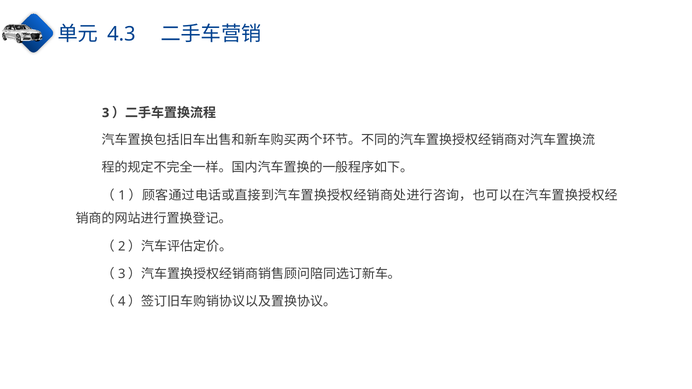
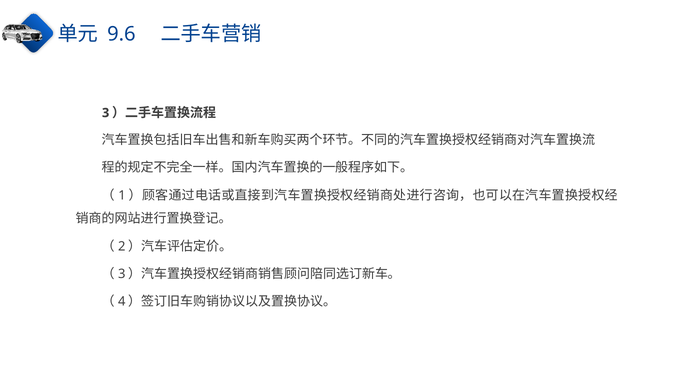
4.3: 4.3 -> 9.6 (121, 34)
